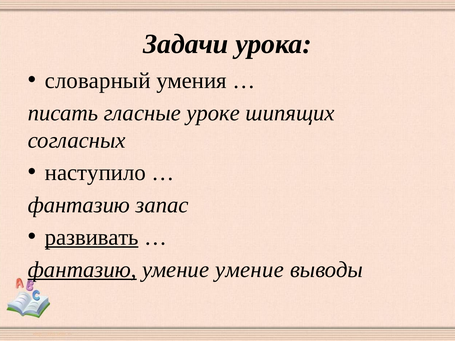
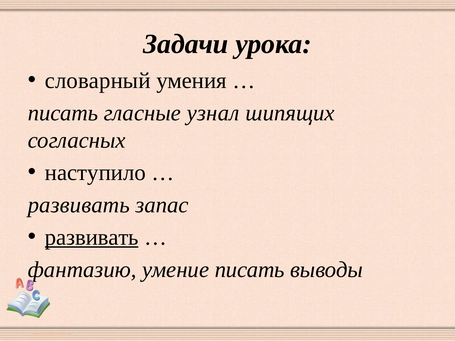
уроке: уроке -> узнал (213, 113)
фантазию: фантазию -> развивать (79, 205)
фантазию underline: present -> none (82, 270)
умение умение: умение -> писать (250, 270)
